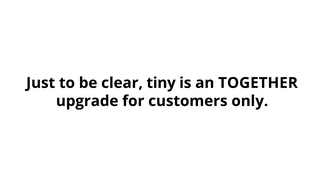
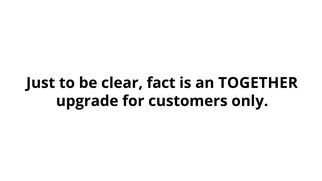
tiny: tiny -> fact (161, 83)
